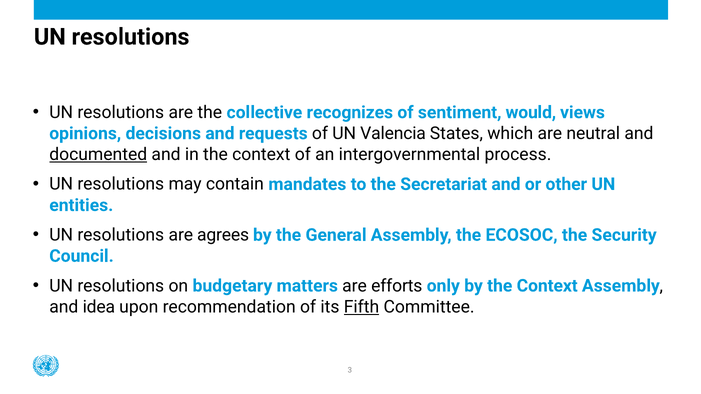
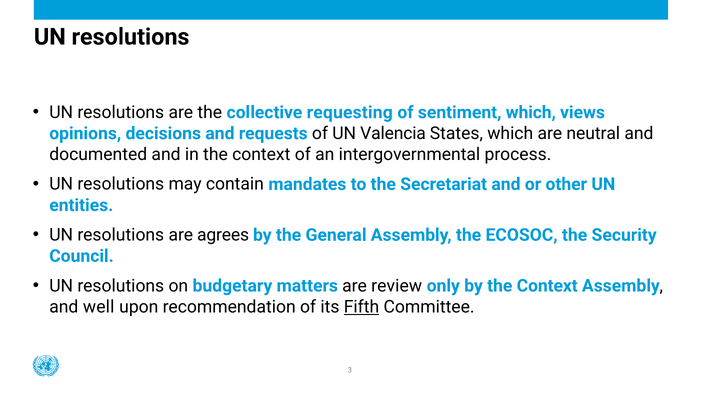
recognizes: recognizes -> requesting (350, 113)
sentiment would: would -> which (531, 113)
documented underline: present -> none (98, 155)
efforts: efforts -> review (397, 286)
idea: idea -> well (99, 307)
